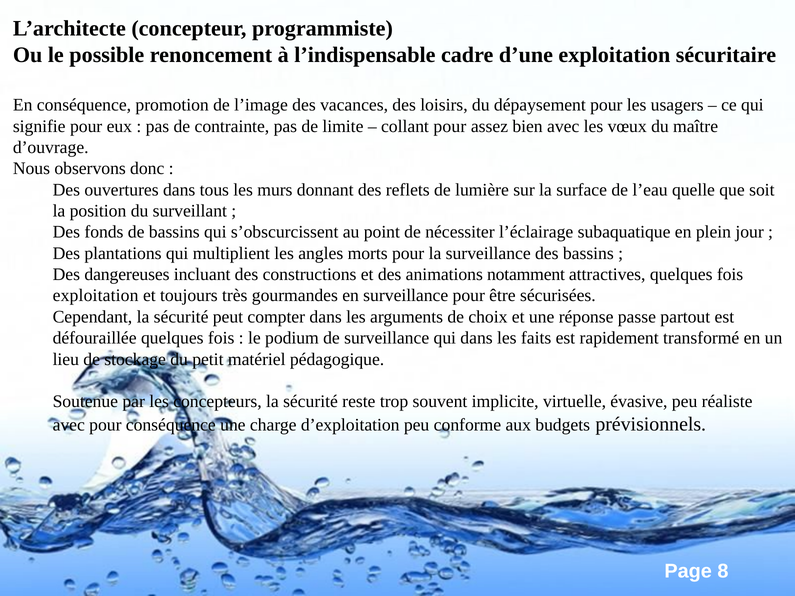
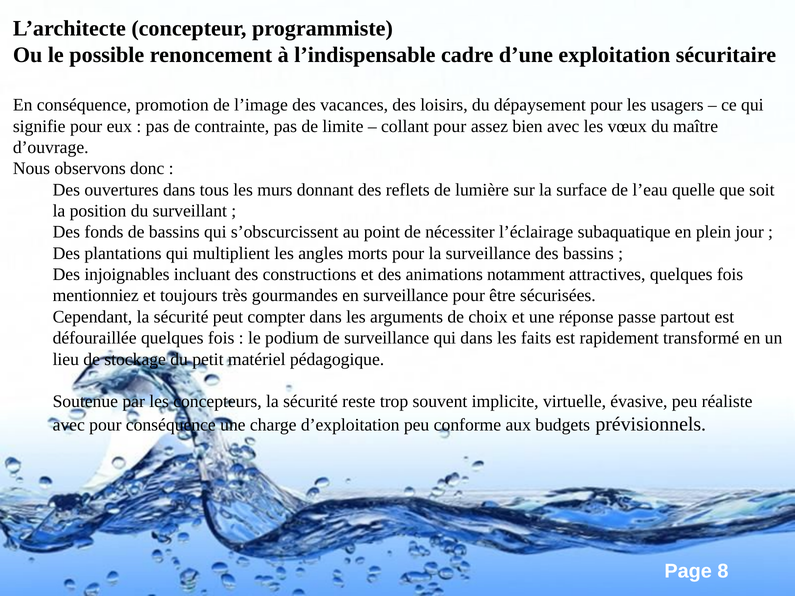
dangereuses: dangereuses -> injoignables (127, 275)
exploitation: exploitation -> mentionniez (96, 296)
